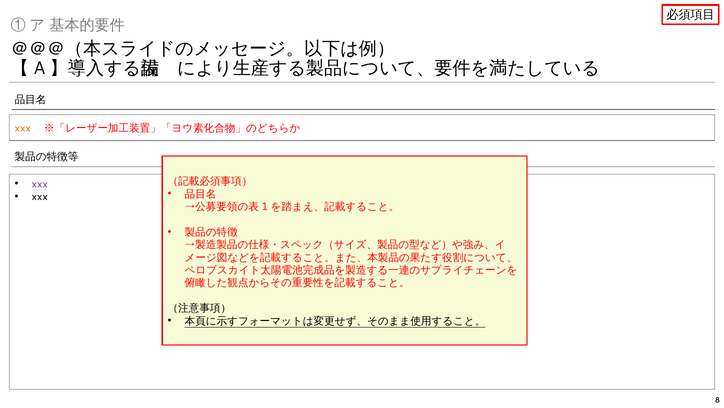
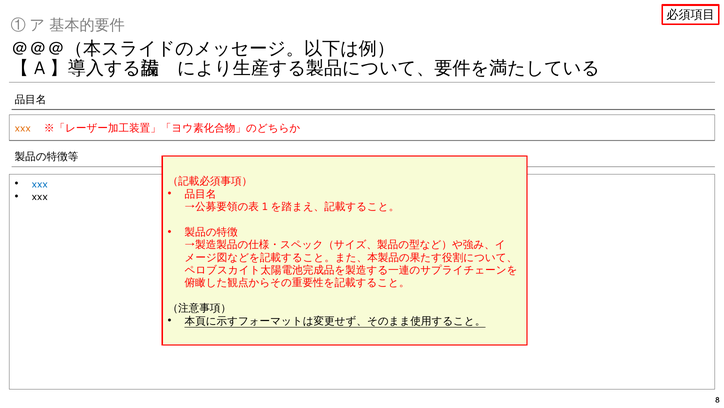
xxx colour: purple -> blue (40, 184)
